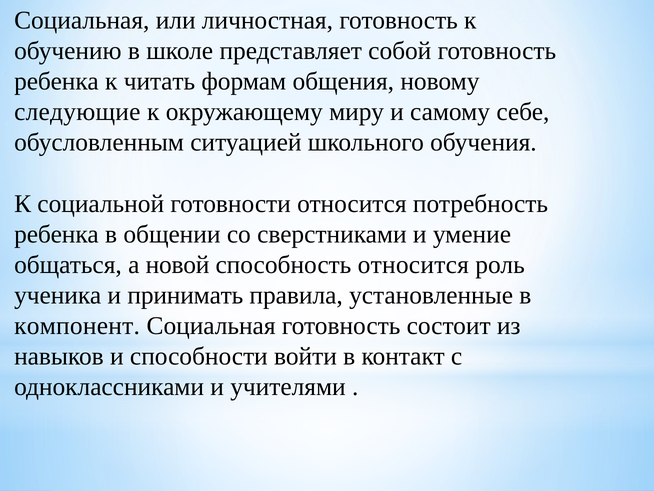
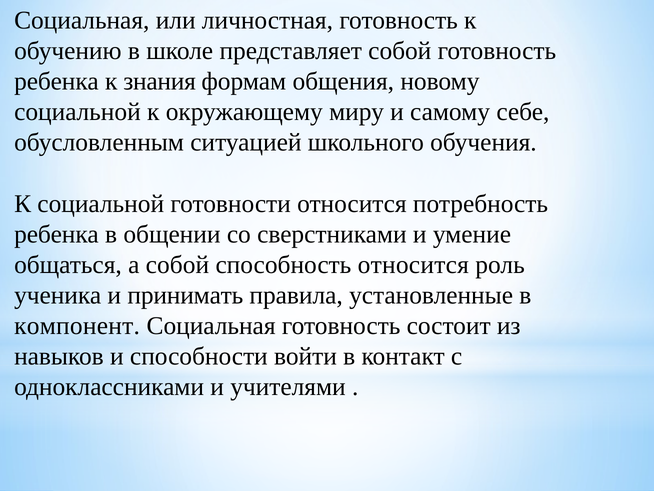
читать: читать -> знания (160, 81)
следующие: следующие -> социальной (77, 112)
а новой: новой -> собой (177, 265)
